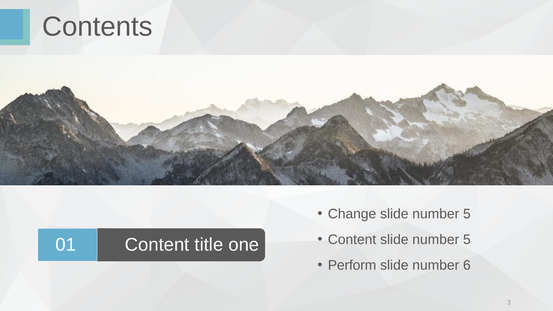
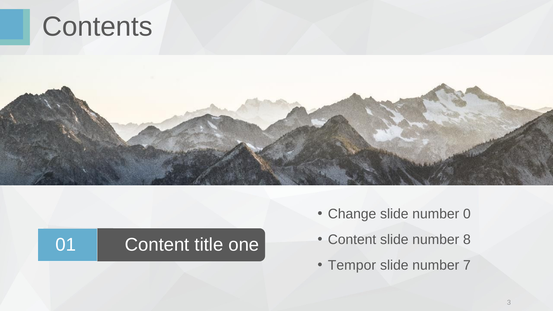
5: 5 -> 0 (467, 214)
Content slide number 5: 5 -> 8 (467, 240)
Perform: Perform -> Tempor (352, 265)
6: 6 -> 7 (467, 265)
